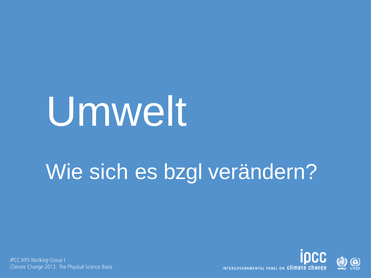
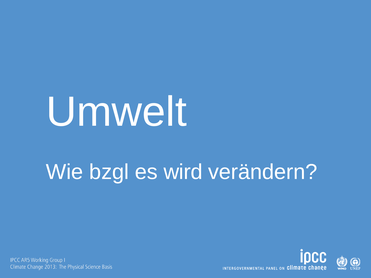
sich: sich -> bzgl (109, 172)
bzgl: bzgl -> wird (183, 172)
